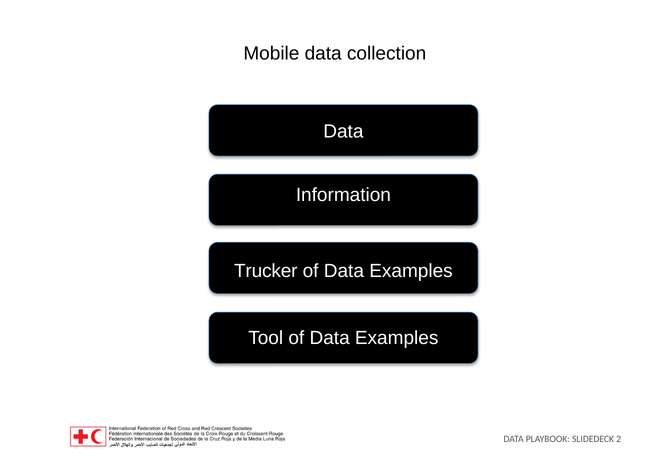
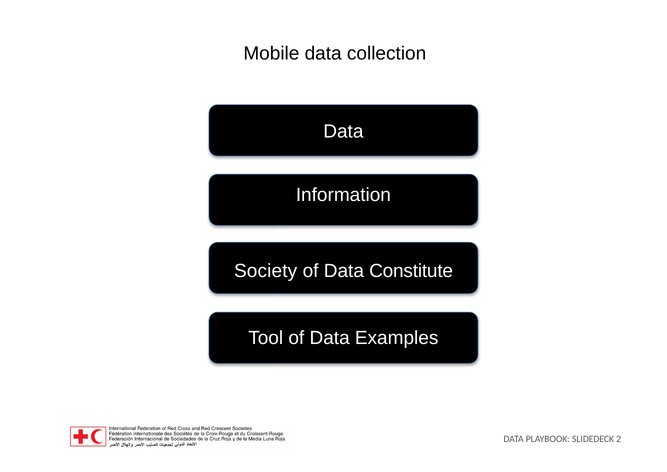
Trucker: Trucker -> Society (266, 271)
Examples: Examples -> Constitute (411, 271)
